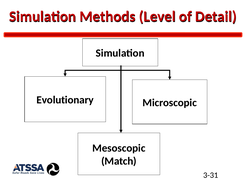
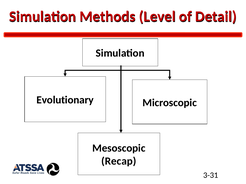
Match: Match -> Recap (119, 162)
